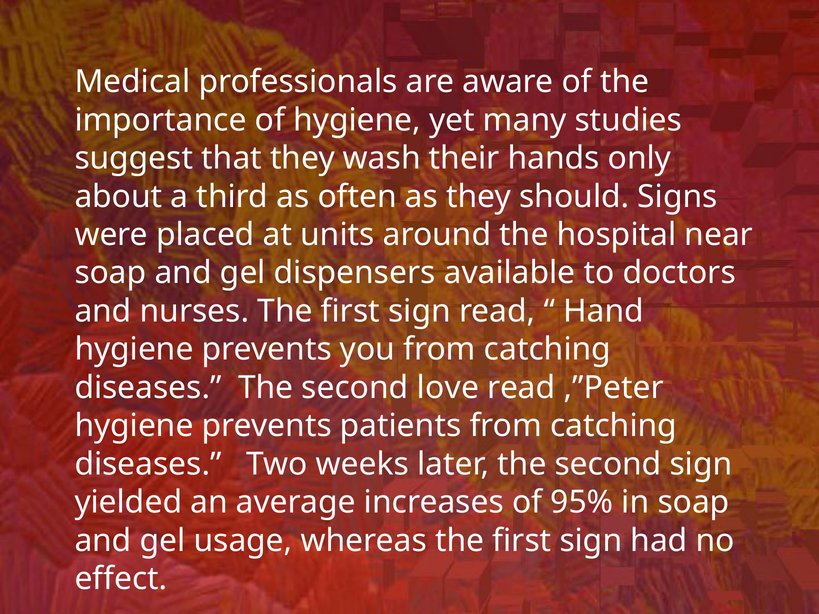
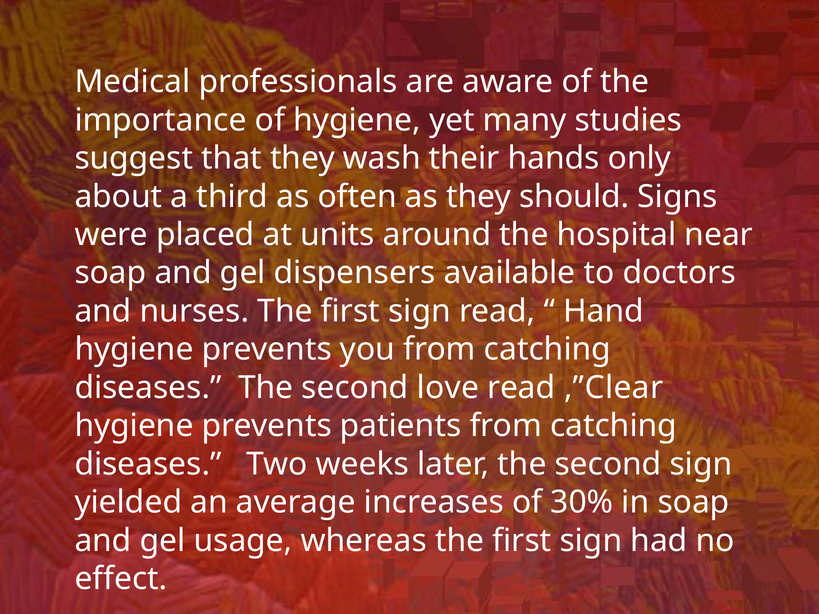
,”Peter: ,”Peter -> ,”Clear (614, 388)
95%: 95% -> 30% (582, 503)
